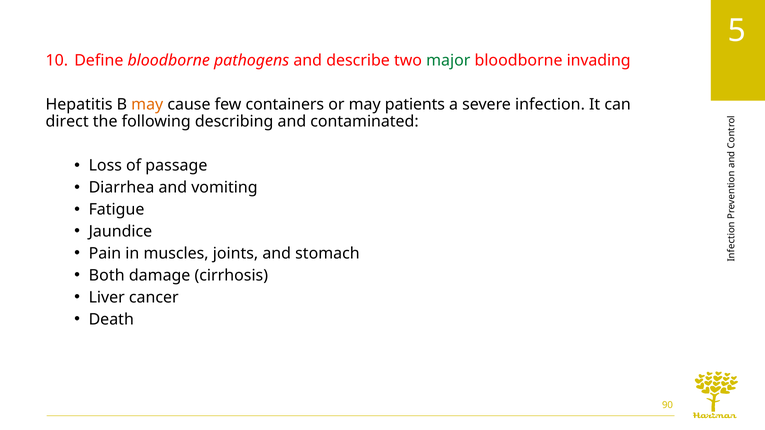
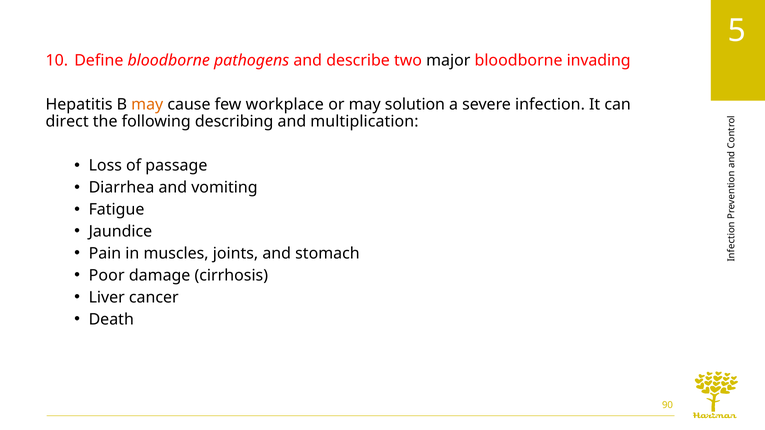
major colour: green -> black (448, 60)
containers: containers -> workplace (285, 104)
patients: patients -> solution (415, 104)
contaminated: contaminated -> multiplication (364, 122)
Both: Both -> Poor (107, 276)
